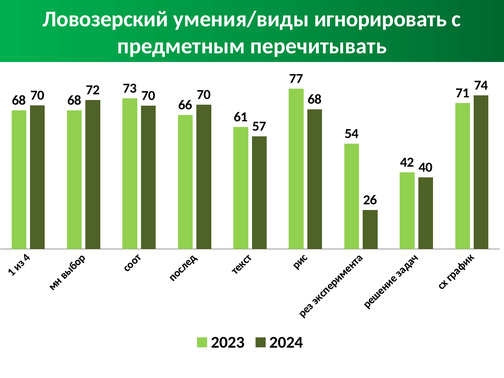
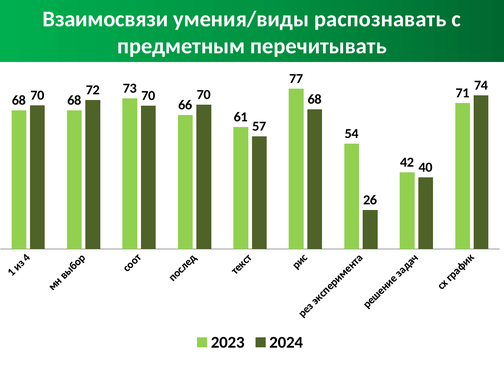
Ловозерский: Ловозерский -> Взаимосвязи (105, 19)
игнорировать: игнорировать -> распознавать (380, 19)
